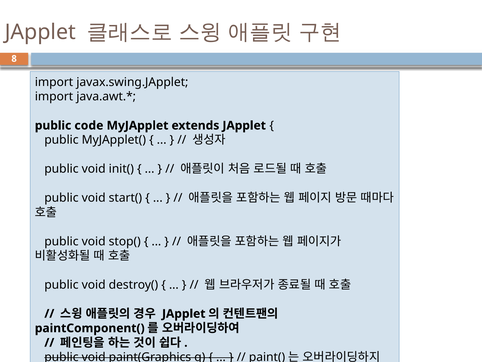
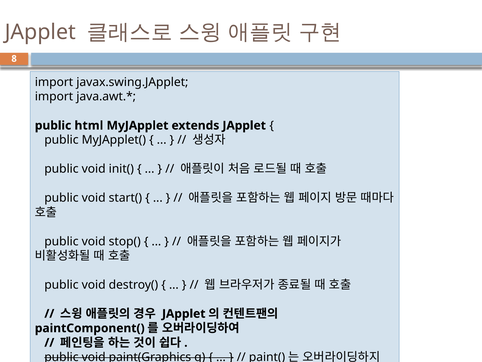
code: code -> html (89, 125)
